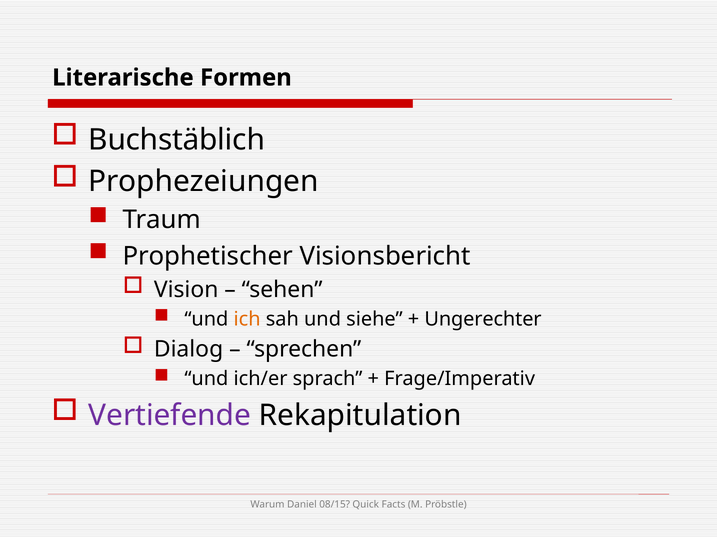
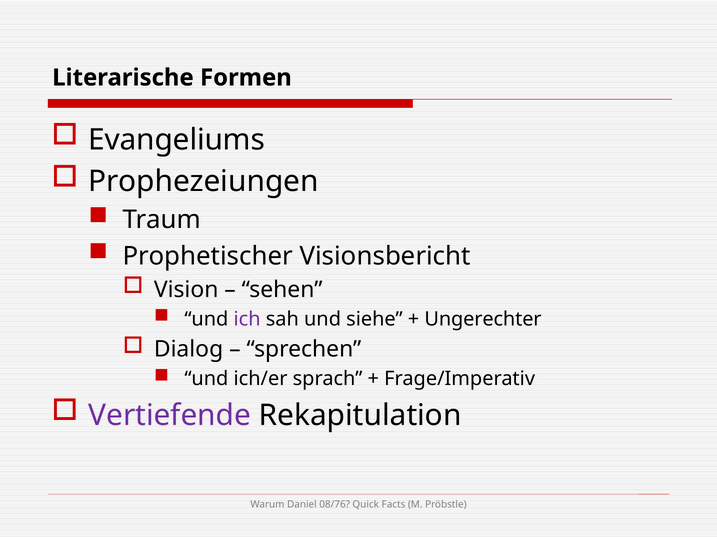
Buchstäblich: Buchstäblich -> Evangeliums (177, 140)
ich colour: orange -> purple (247, 319)
08/15: 08/15 -> 08/76 (335, 505)
